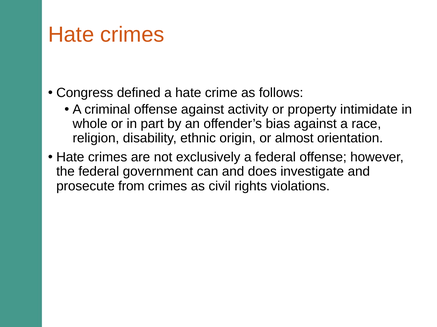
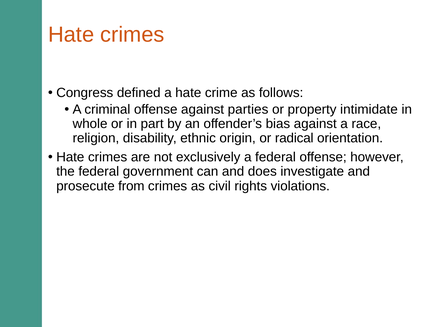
activity: activity -> parties (248, 110)
almost: almost -> radical (294, 139)
